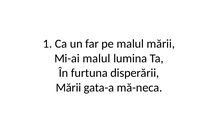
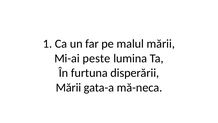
Mi-ai malul: malul -> peste (96, 58)
